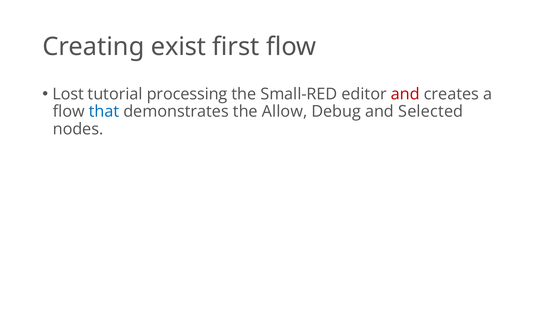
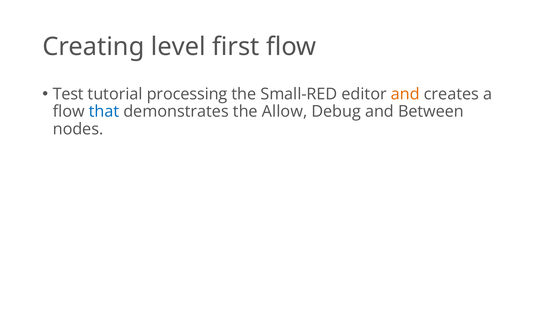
exist: exist -> level (178, 47)
Lost: Lost -> Test (68, 94)
and colour: red -> orange (405, 94)
Selected: Selected -> Between (431, 112)
